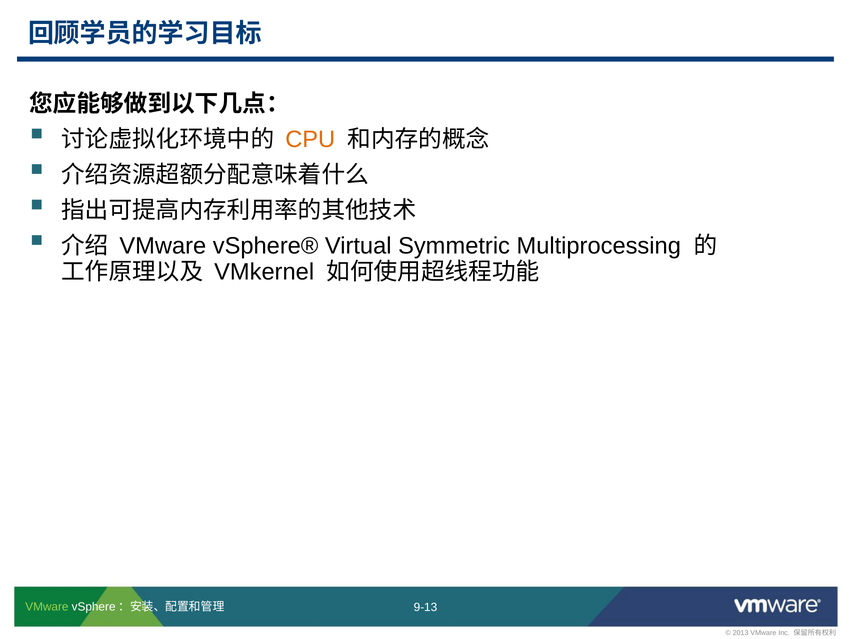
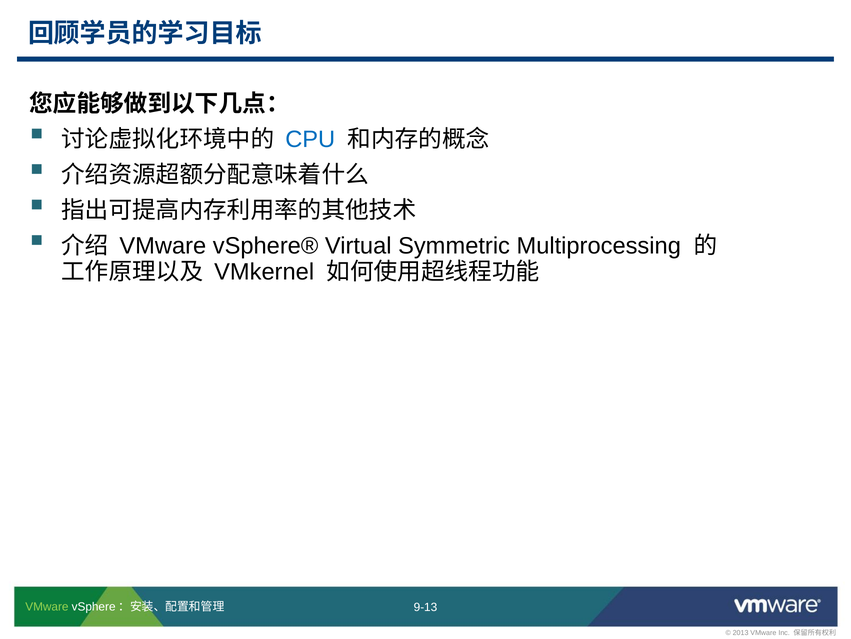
CPU colour: orange -> blue (310, 139)
